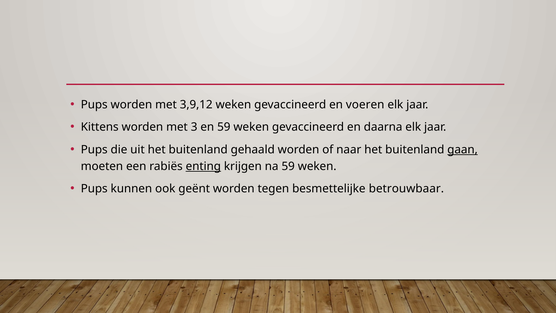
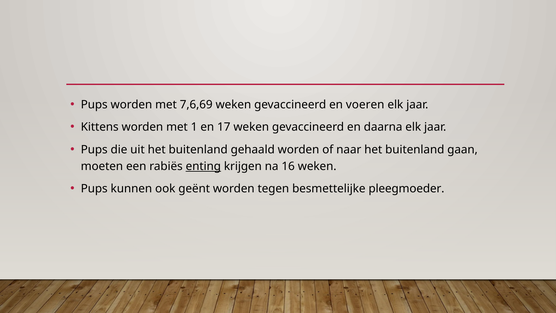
3,9,12: 3,9,12 -> 7,6,69 (196, 105)
3: 3 -> 1 (194, 127)
en 59: 59 -> 17 (224, 127)
gaan underline: present -> none (463, 149)
na 59: 59 -> 16 (288, 166)
betrouwbaar: betrouwbaar -> pleegmoeder (406, 189)
